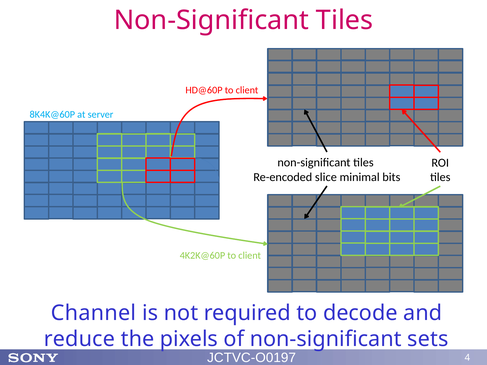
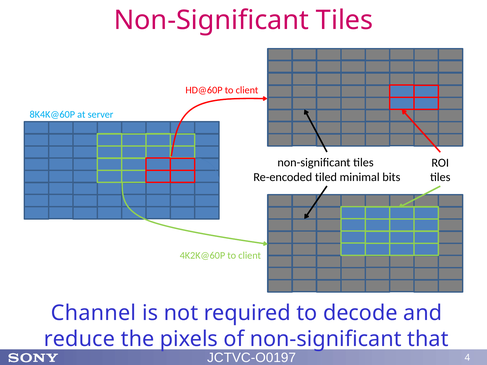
slice: slice -> tiled (326, 177)
sets: sets -> that (428, 339)
